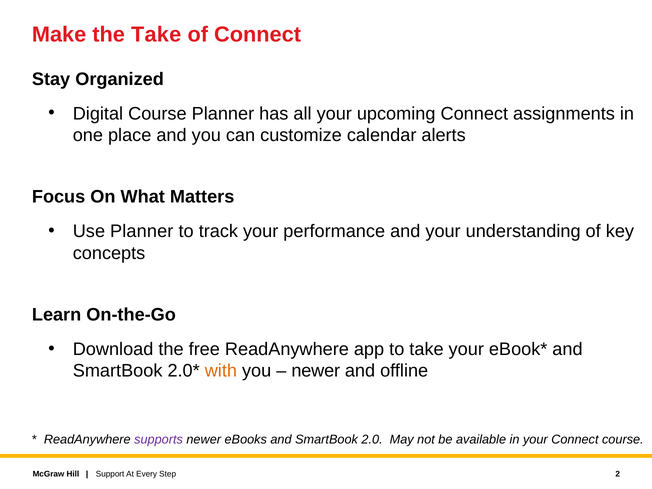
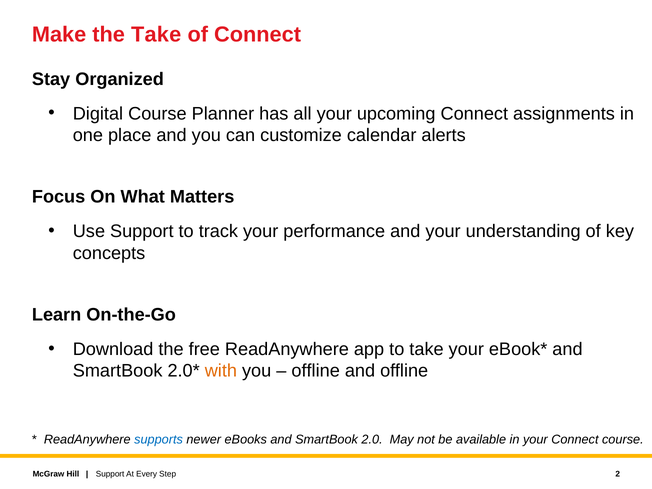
Use Planner: Planner -> Support (142, 231)
newer: newer -> offline (316, 371)
supports colour: purple -> blue (159, 440)
